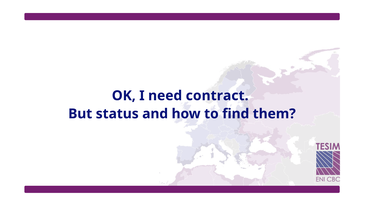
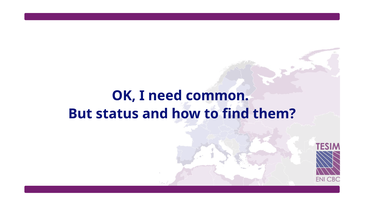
contract: contract -> common (217, 96)
